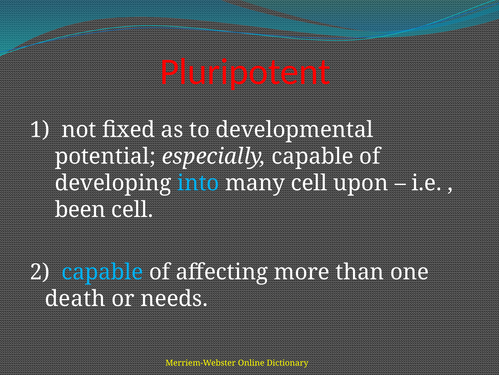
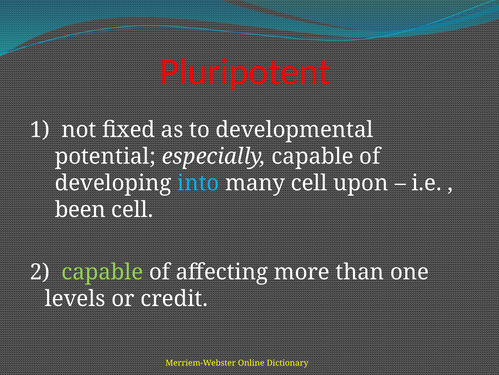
capable colour: light blue -> light green (102, 272)
death: death -> levels (75, 298)
needs: needs -> credit (174, 298)
